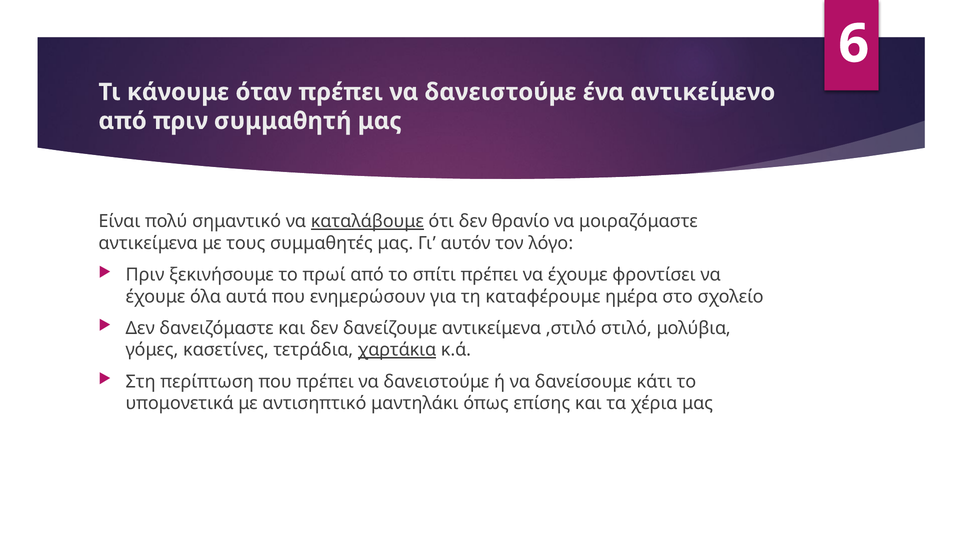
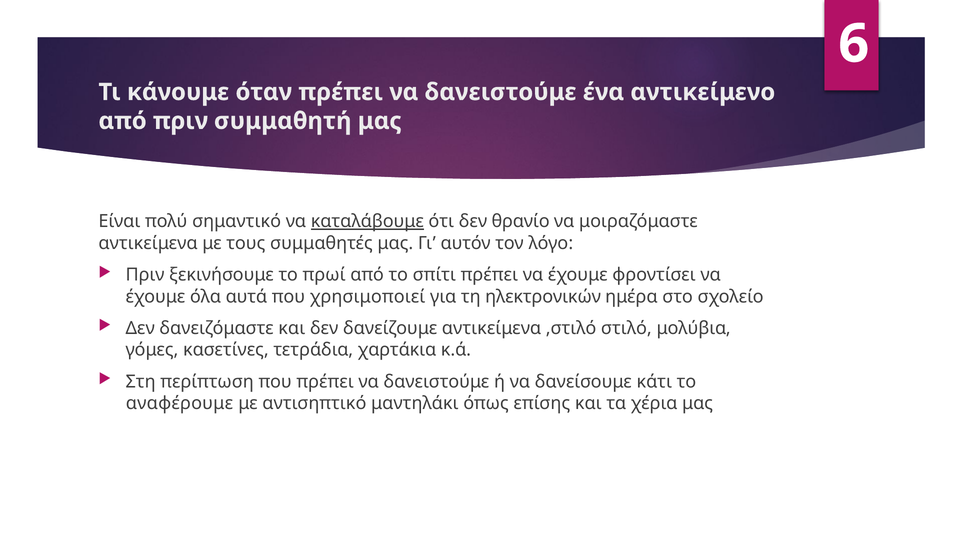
ενημερώσουν: ενημερώσουν -> χρησιμοποιεί (368, 296)
καταφέρουμε: καταφέρουμε -> ηλεκτρονικών (543, 296)
χαρτάκια underline: present -> none (397, 350)
υπομονετικά: υπομονετικά -> αναφέρουμε (180, 403)
